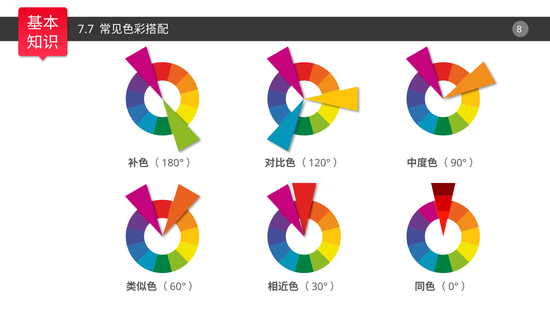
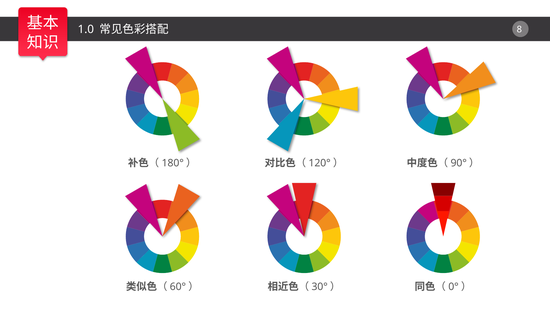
7.7: 7.7 -> 1.0 (86, 29)
